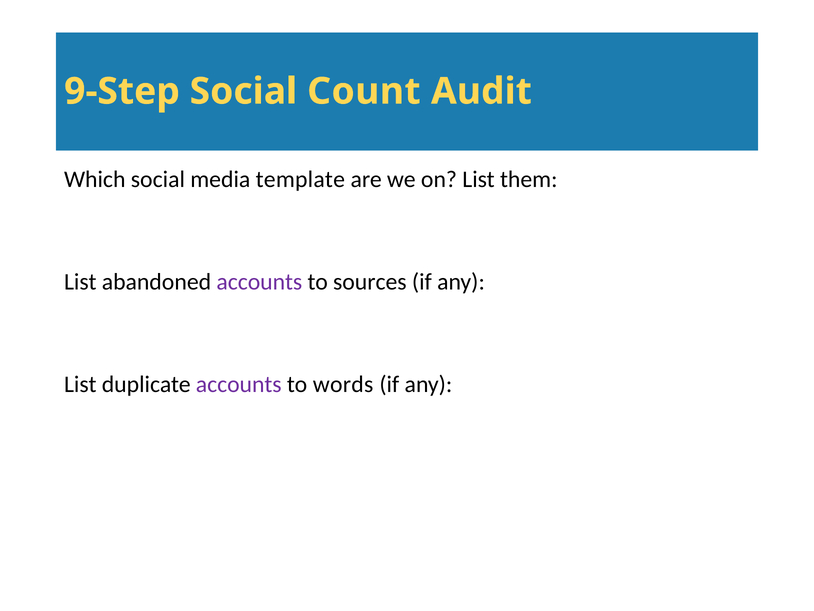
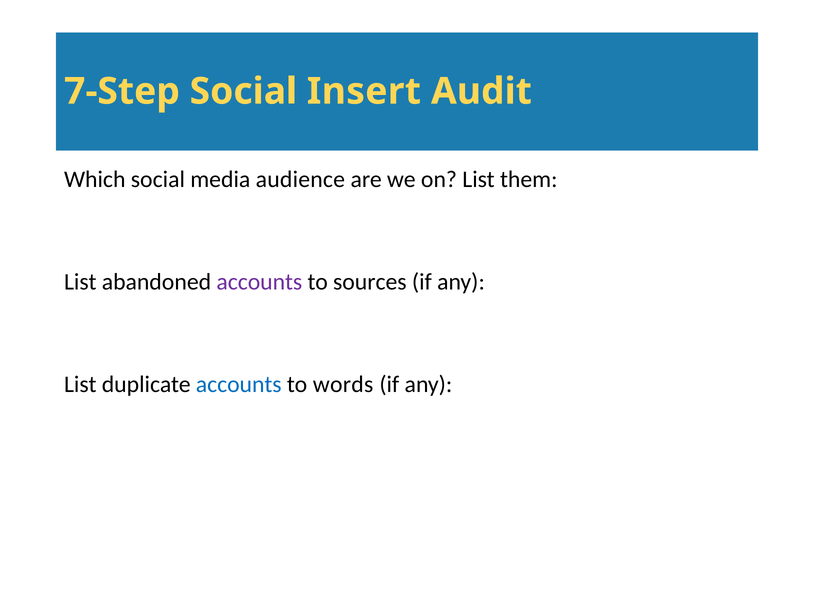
9-Step: 9-Step -> 7-Step (122, 91)
Count: Count -> Insert (364, 91)
template: template -> audience (300, 179)
accounts colour: purple -> blue (239, 384)
